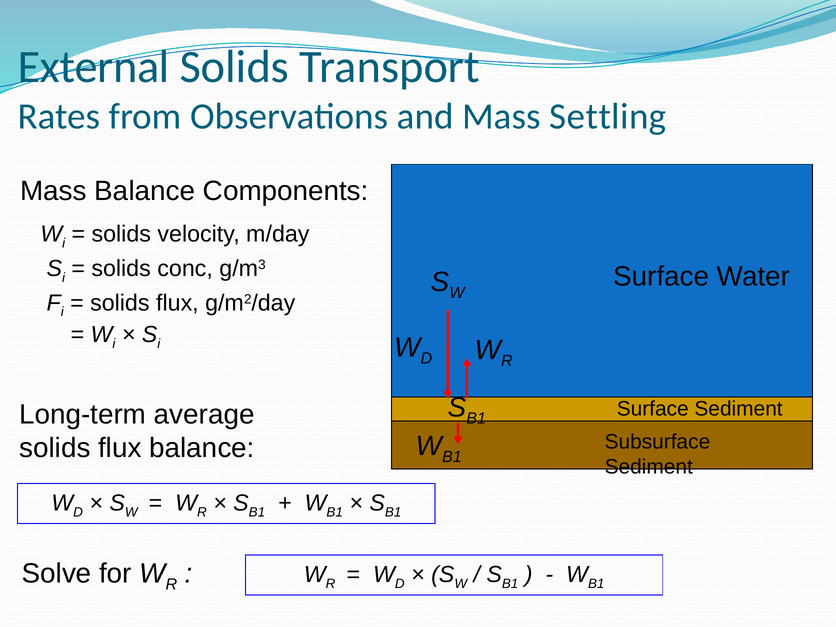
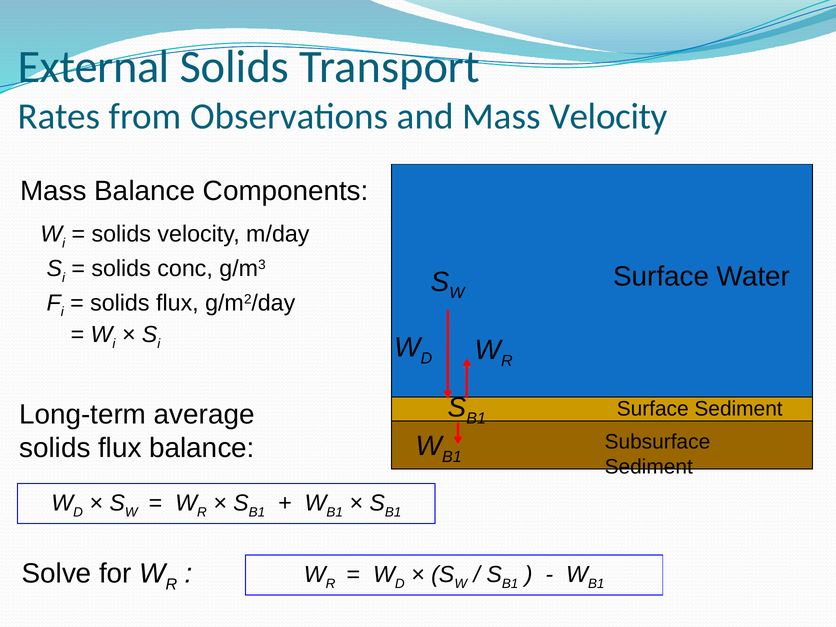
Mass Settling: Settling -> Velocity (608, 116)
